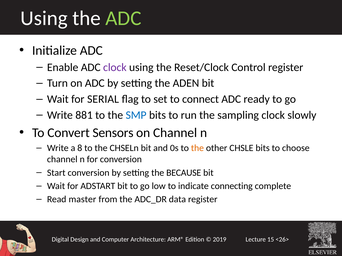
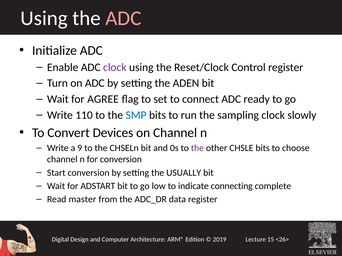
ADC colour: light green -> pink (123, 18)
SERIAL: SERIAL -> AGREE (103, 99)
881: 881 -> 110 (84, 115)
Sensors: Sensors -> Devices (113, 133)
8: 8 -> 9 (80, 148)
the colour: orange -> purple (197, 148)
BECAUSE: BECAUSE -> USUALLY (184, 173)
